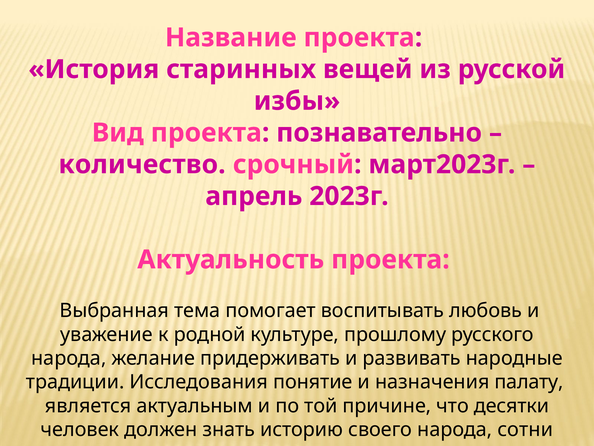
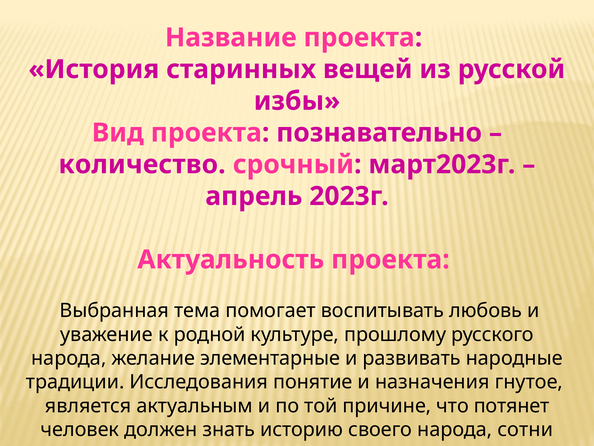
придерживать: придерживать -> элементарные (270, 358)
палату: палату -> гнутое (529, 382)
десятки: десятки -> потянет (512, 405)
